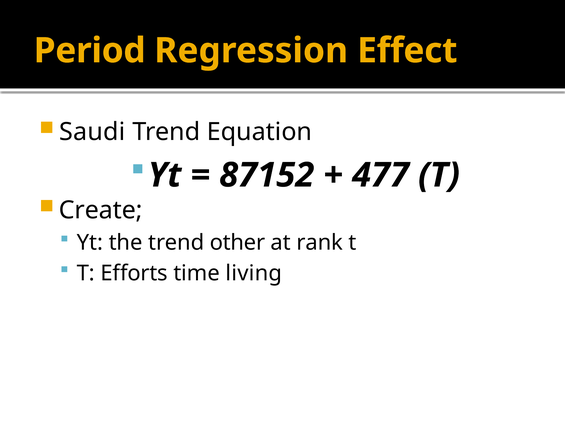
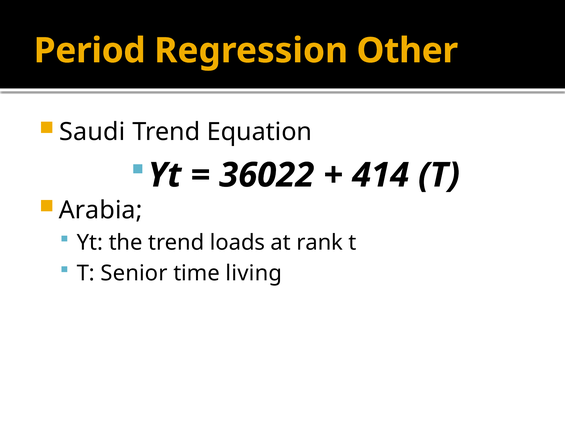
Effect: Effect -> Other (407, 51)
87152: 87152 -> 36022 (267, 176)
477: 477 -> 414 (381, 176)
Create: Create -> Arabia (101, 211)
other: other -> loads (237, 243)
Efforts: Efforts -> Senior (134, 274)
